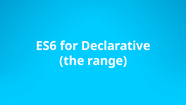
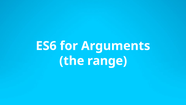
Declarative: Declarative -> Arguments (116, 46)
